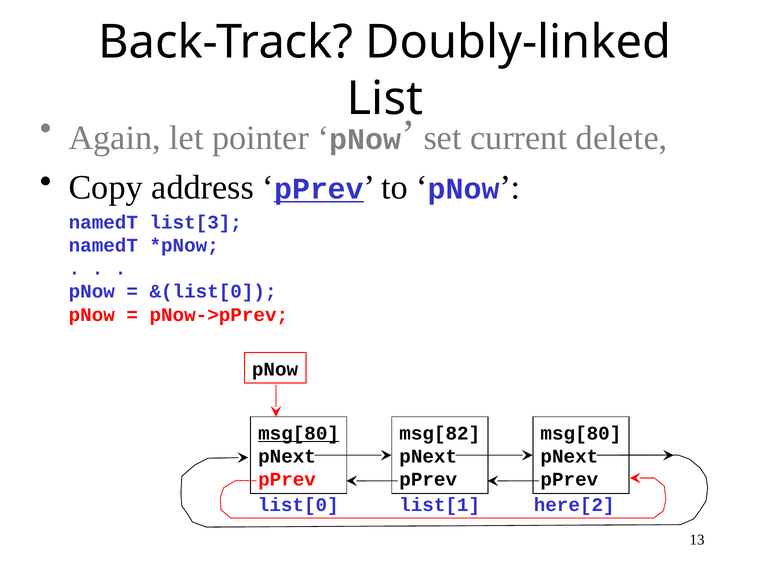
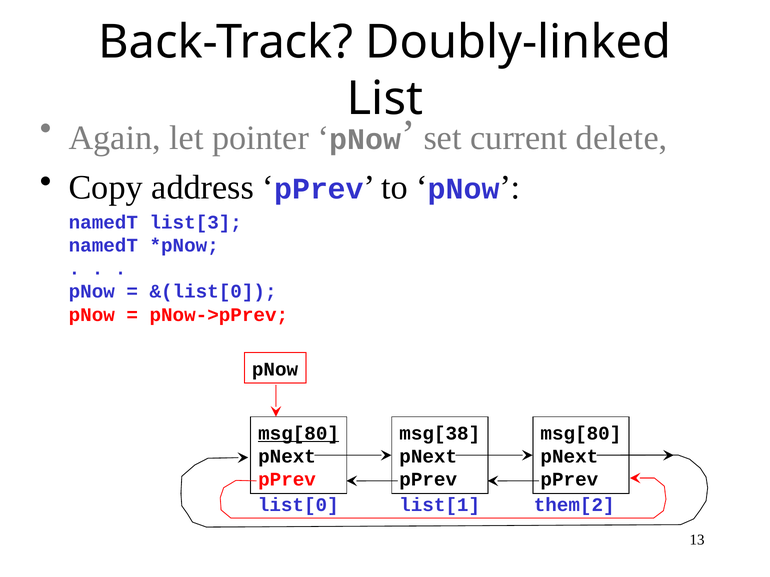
pPrev underline: present -> none (319, 189)
msg[82: msg[82 -> msg[38 (440, 434)
here[2: here[2 -> them[2 (574, 506)
